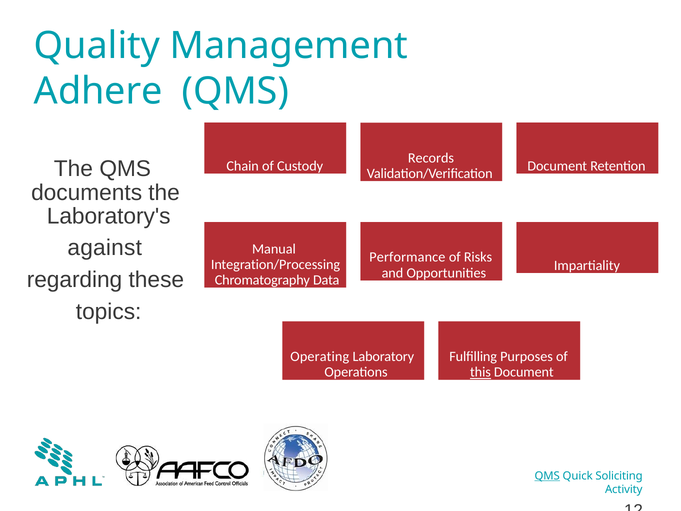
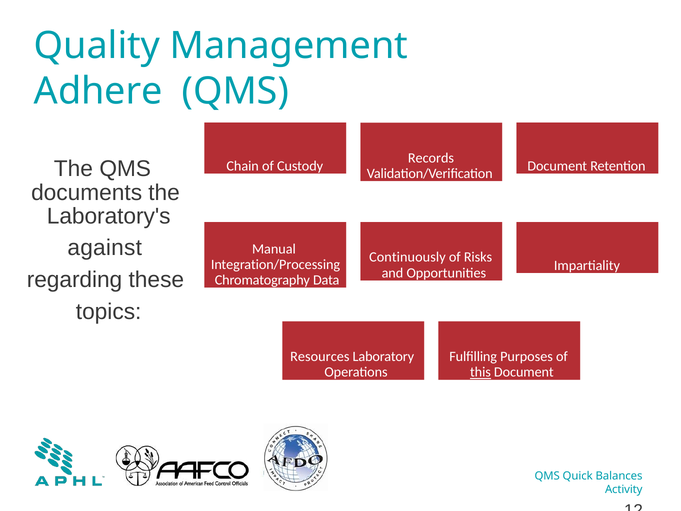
Performance: Performance -> Continuously (407, 257)
Operating: Operating -> Resources (320, 356)
QMS underline: present -> none (547, 476)
Soliciting: Soliciting -> Balances (619, 476)
